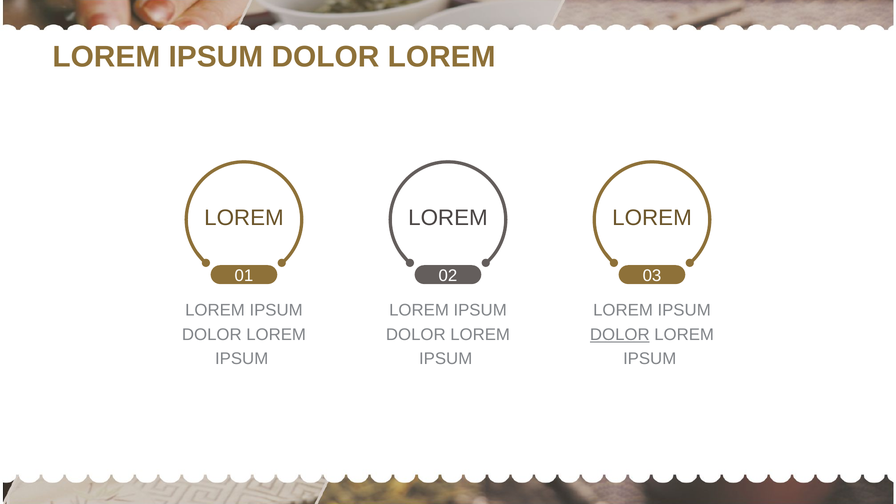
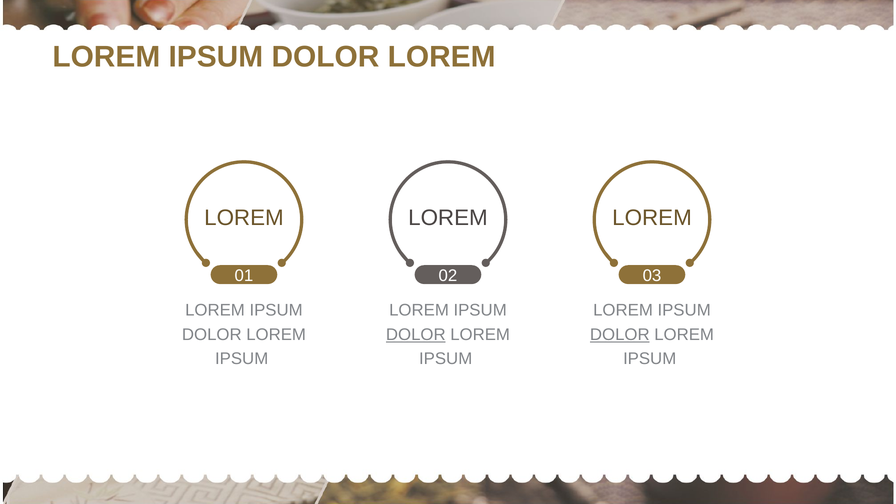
DOLOR underline: none -> present (416, 335)
